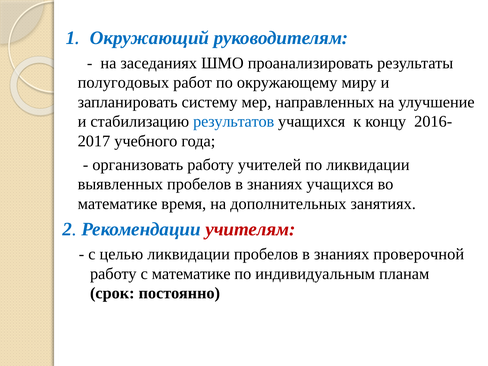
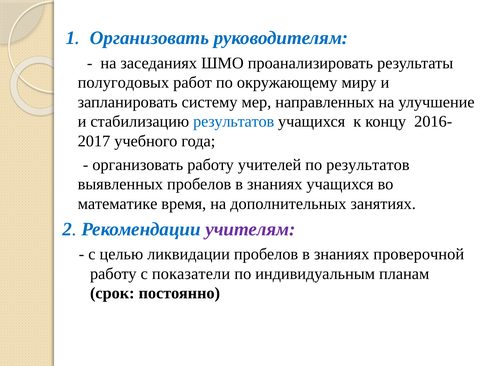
Окружающий: Окружающий -> Организовать (149, 38)
по ликвидации: ликвидации -> результатов (368, 165)
учителям colour: red -> purple (250, 229)
с математике: математике -> показатели (191, 274)
